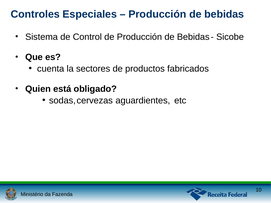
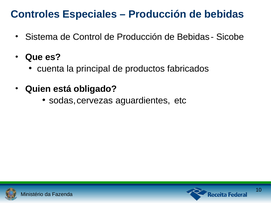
sectores: sectores -> principal (93, 69)
